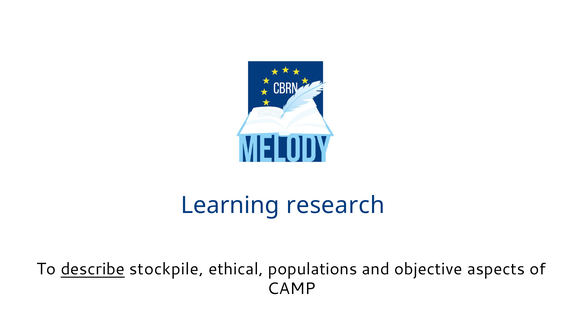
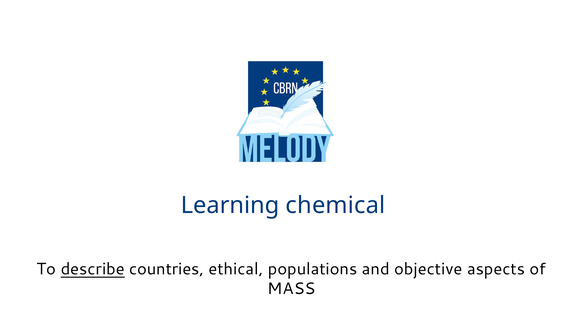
research: research -> chemical (335, 205)
stockpile: stockpile -> countries (167, 269)
CAMP: CAMP -> MASS (291, 289)
